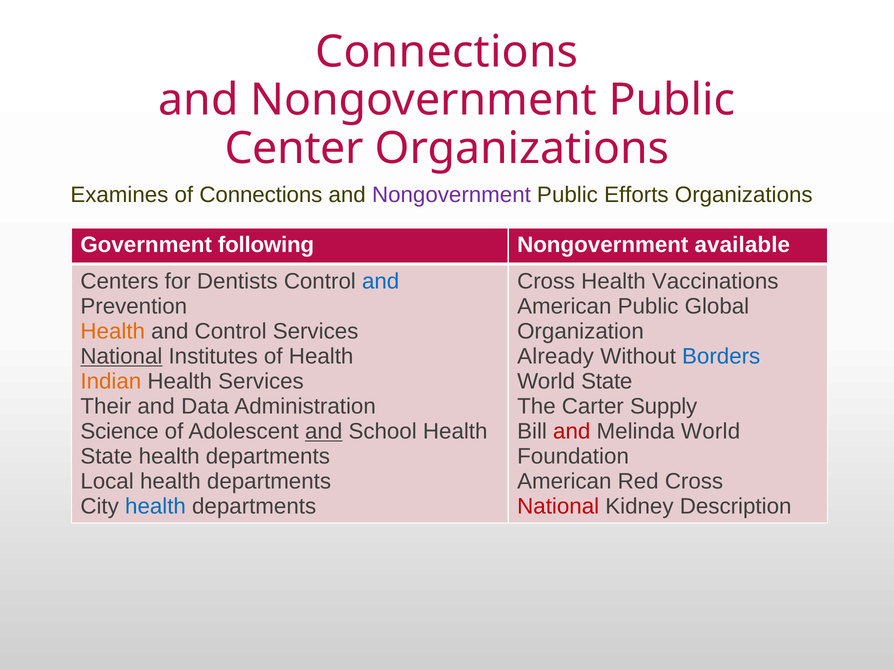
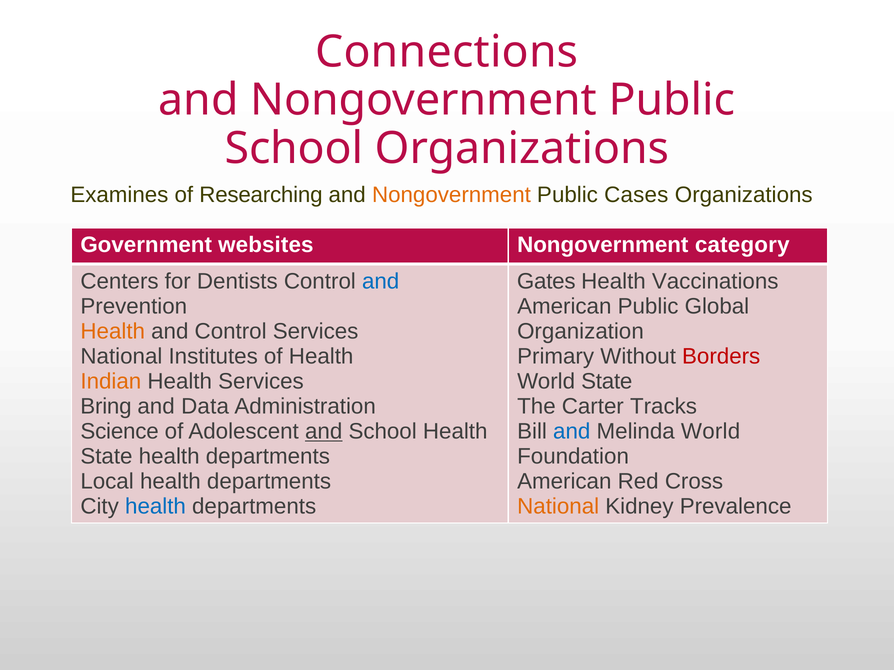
Center: Center -> School (294, 148)
of Connections: Connections -> Researching (261, 195)
Nongovernment colour: purple -> orange (451, 195)
Efforts: Efforts -> Cases (636, 195)
following: following -> websites (266, 245)
available: available -> category (742, 245)
Cross: Cross -> Gates (546, 282)
National underline: present -> none (121, 357)
Already: Already -> Primary (556, 357)
Borders colour: blue -> red (721, 357)
Their: Their -> Bring (106, 407)
Supply: Supply -> Tracks (664, 407)
and colour: red -> blue (572, 432)
National colour: red -> orange (558, 507)
Description: Description -> Prevalence (736, 507)
